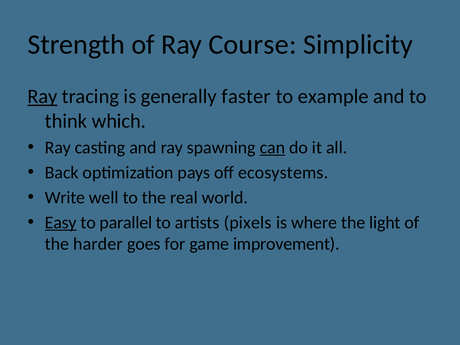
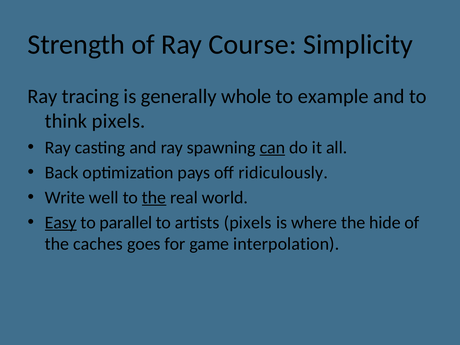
Ray underline: present -> none (43, 97)
faster: faster -> whole (246, 97)
think which: which -> pixels (119, 121)
ecosystems: ecosystems -> ridiculously (283, 172)
the underline: none -> present (154, 197)
light: light -> hide (385, 222)
harder: harder -> caches (98, 244)
improvement: improvement -> interpolation (286, 244)
